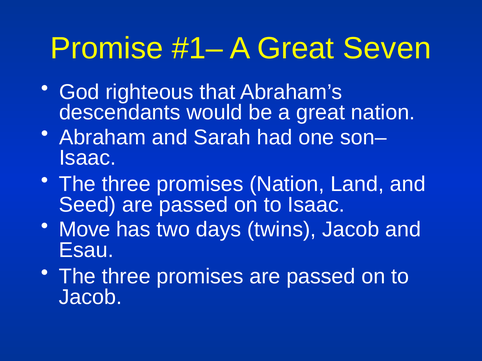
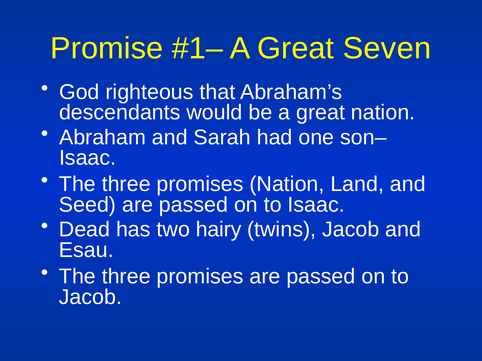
Move: Move -> Dead (85, 230)
days: days -> hairy (219, 230)
